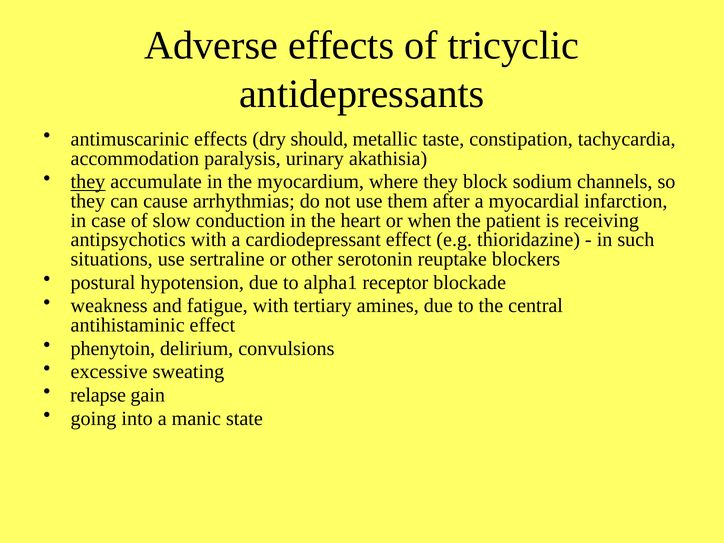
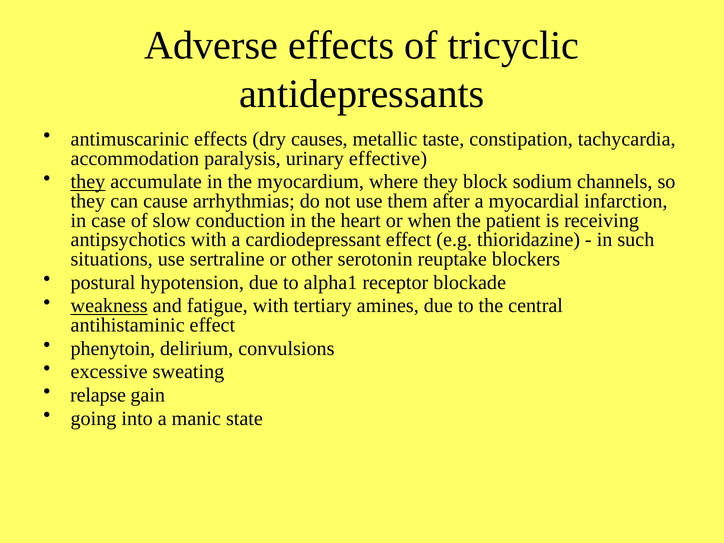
should: should -> causes (319, 139)
akathisia: akathisia -> effective (388, 158)
weakness underline: none -> present (109, 306)
